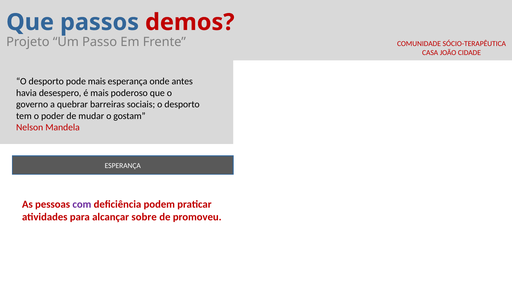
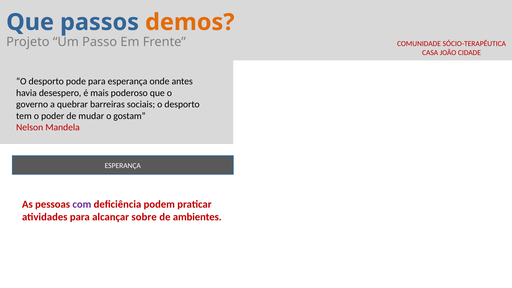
demos colour: red -> orange (190, 22)
pode mais: mais -> para (97, 81)
promoveu: promoveu -> ambientes (197, 217)
